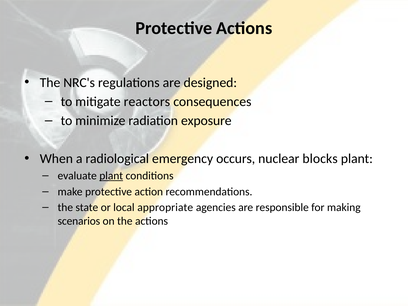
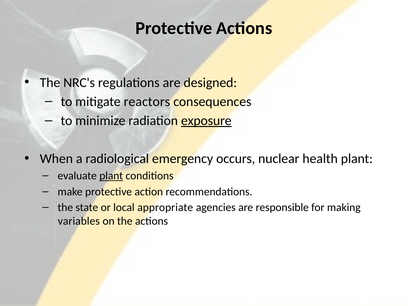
exposure underline: none -> present (206, 121)
blocks: blocks -> health (320, 159)
scenarios: scenarios -> variables (79, 221)
